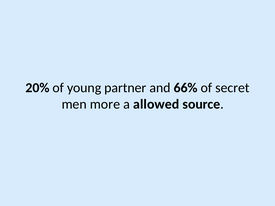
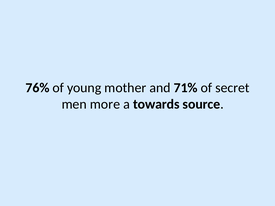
20%: 20% -> 76% (37, 88)
partner: partner -> mother (125, 88)
66%: 66% -> 71% (186, 88)
allowed: allowed -> towards (156, 104)
